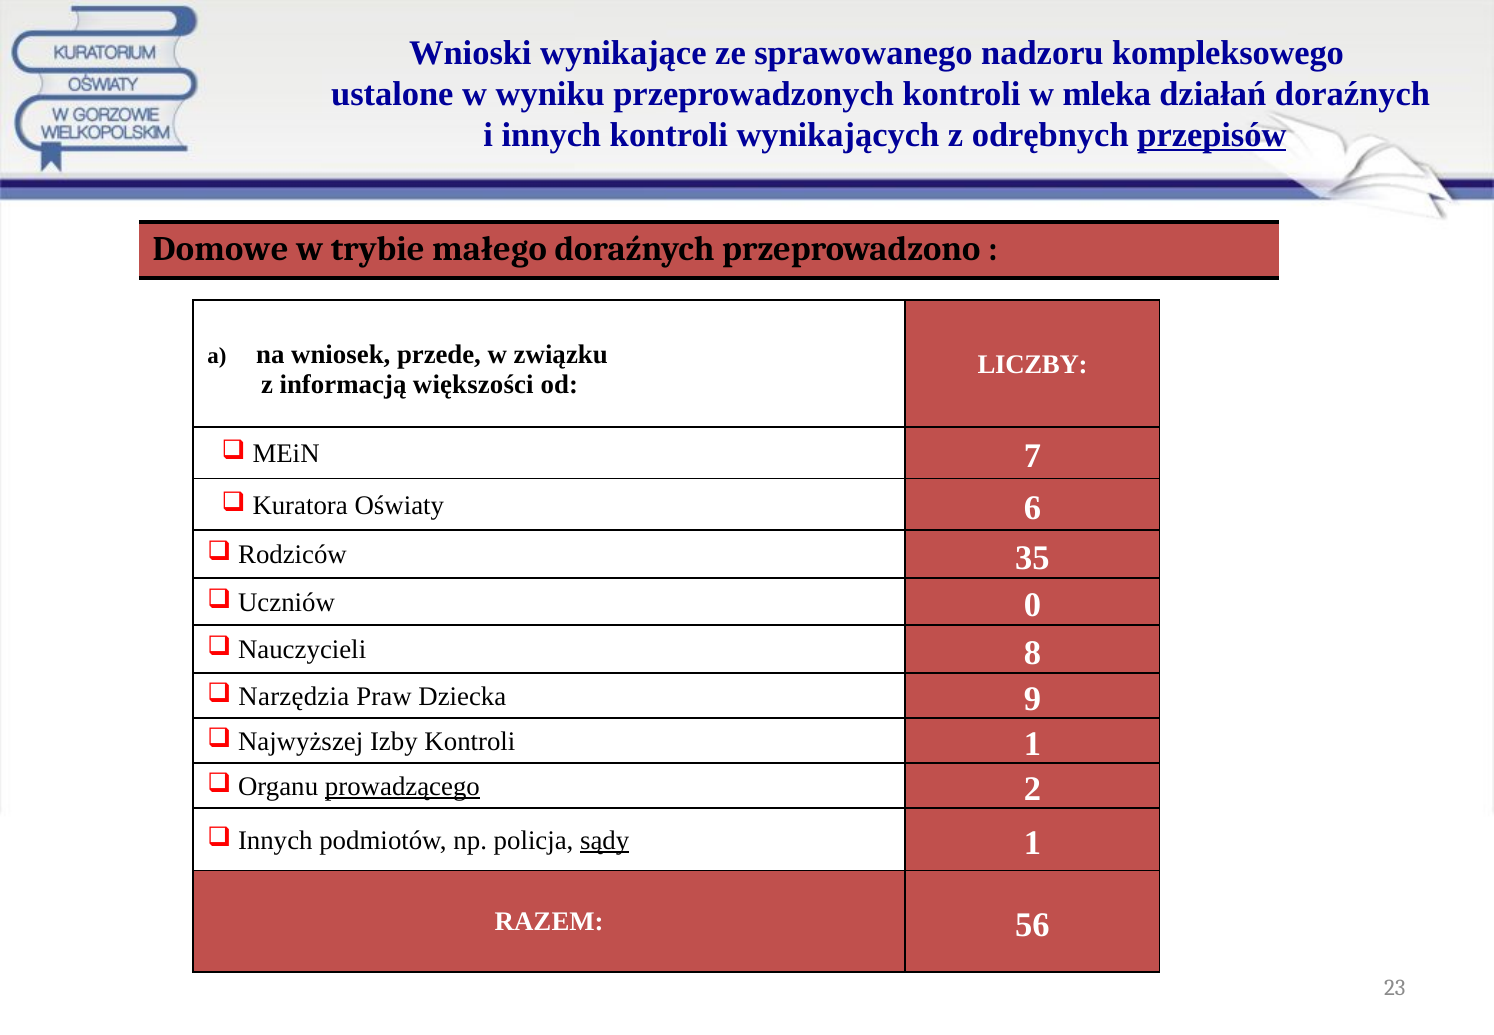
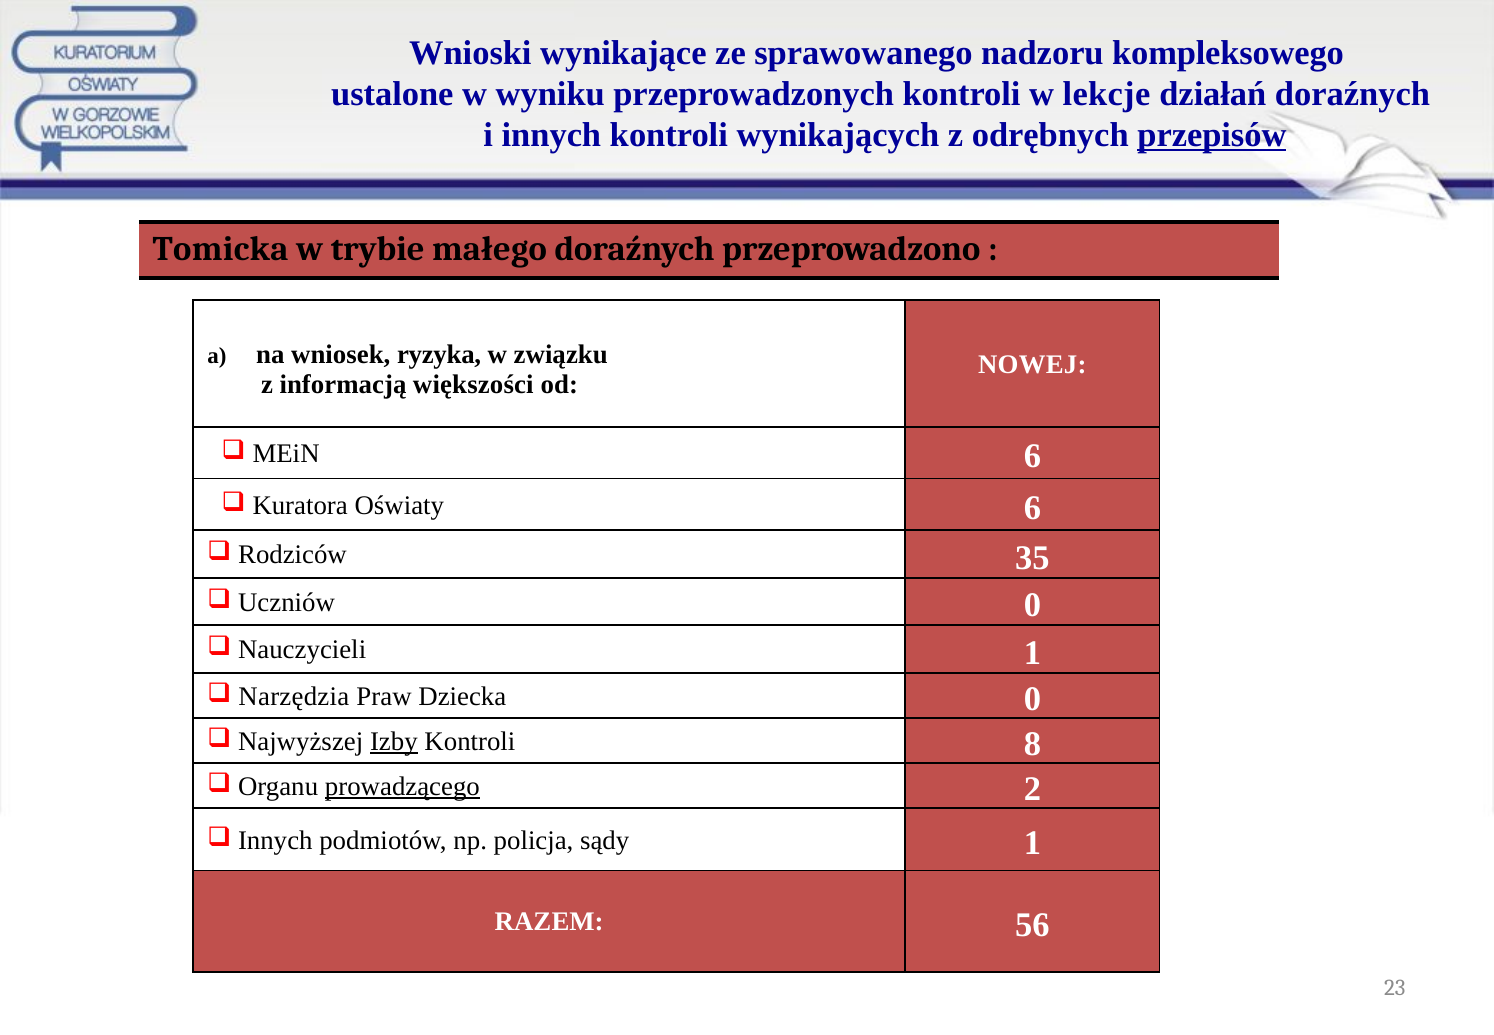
mleka: mleka -> lekcje (1106, 94)
Domowe: Domowe -> Tomicka (221, 249)
przede: przede -> ryzyka (439, 354)
LICZBY: LICZBY -> NOWEJ (1032, 364)
MEiN 7: 7 -> 6 (1032, 456)
Nauczycieli 8: 8 -> 1 (1032, 652)
Dziecka 9: 9 -> 0 (1032, 699)
Izby underline: none -> present (394, 741)
Kontroli 1: 1 -> 8 (1032, 744)
sądy underline: present -> none (605, 840)
